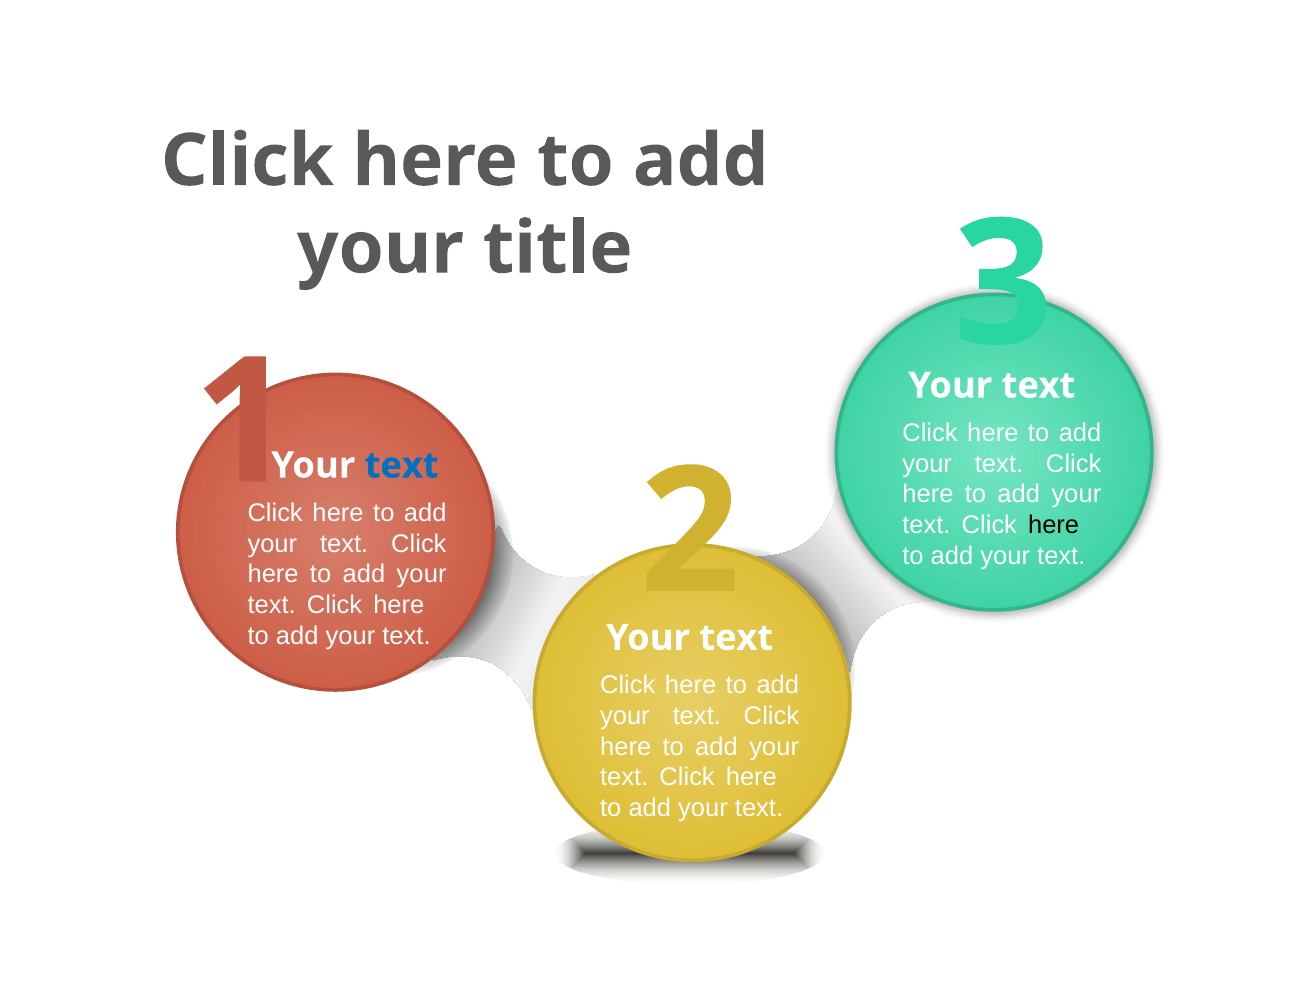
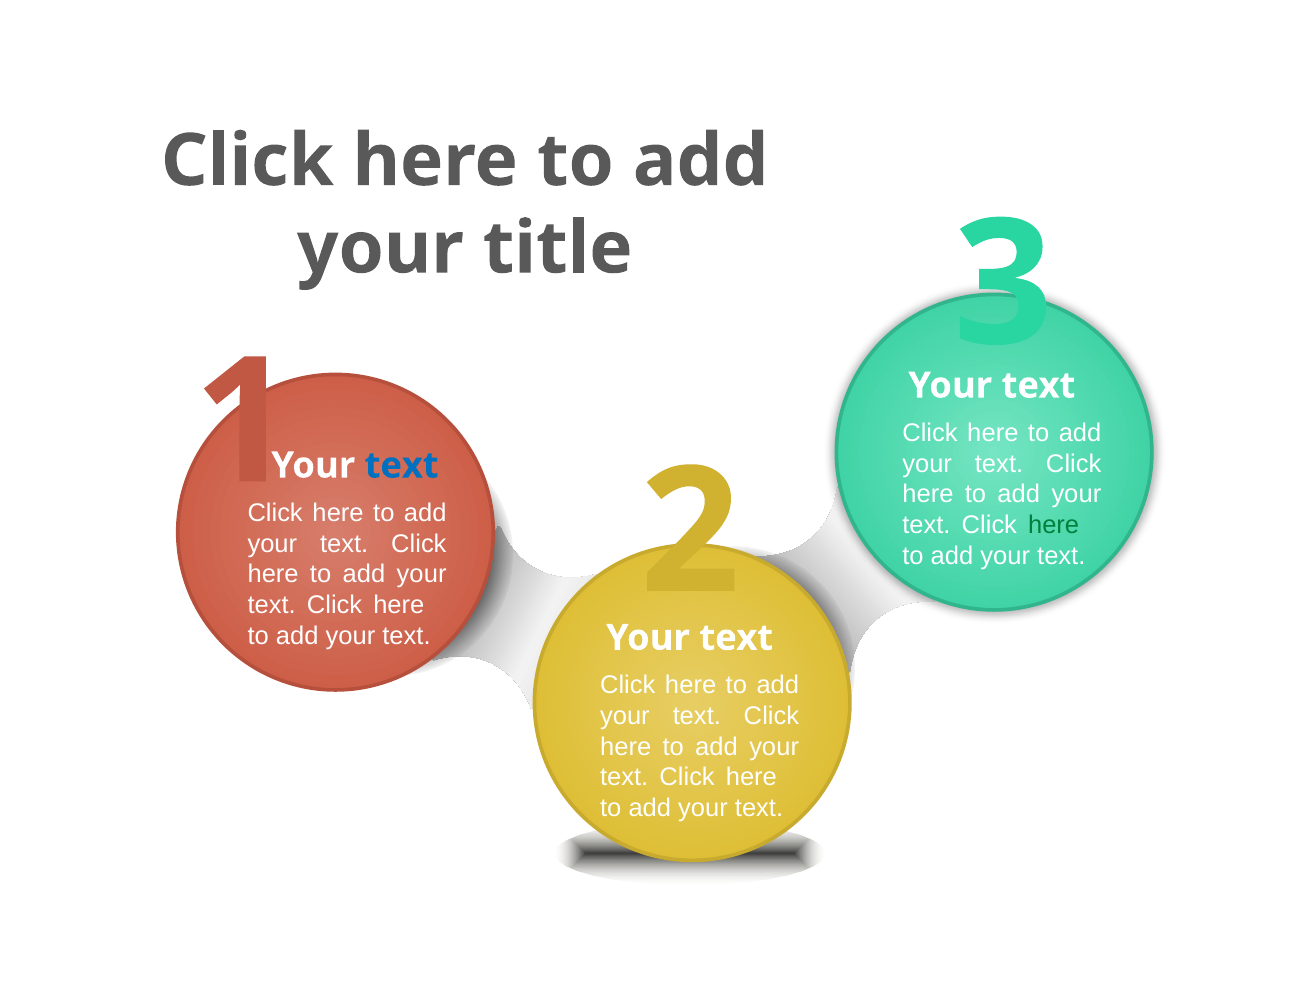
here colour: black -> green (1054, 525)
